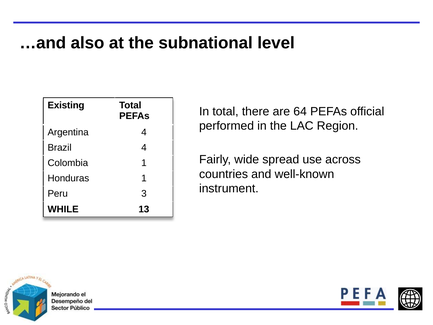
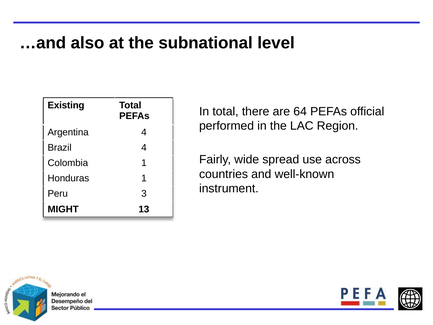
WHILE: WHILE -> MIGHT (63, 209)
